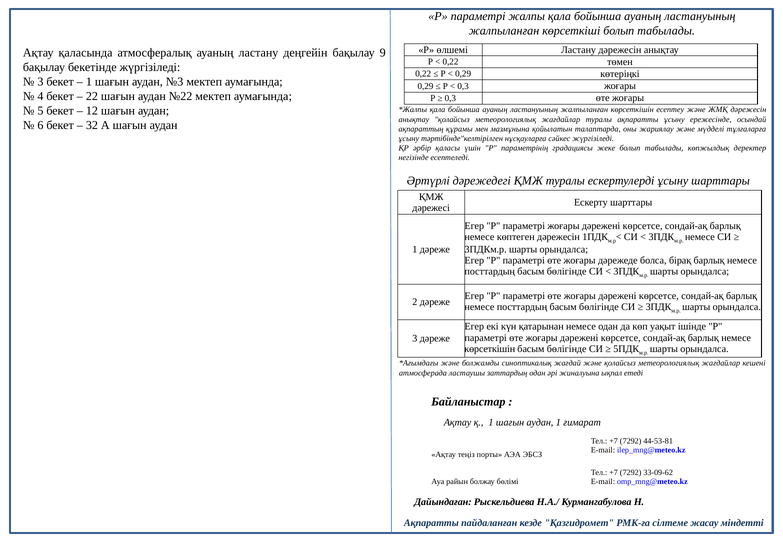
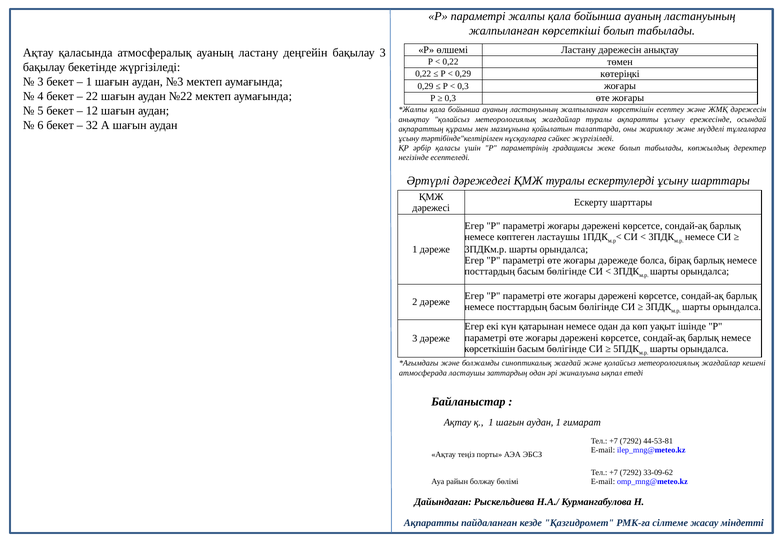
бақылау 9: 9 -> 3 (383, 53)
көптеген дәрежесін: дәрежесін -> ластаушы (558, 237)
